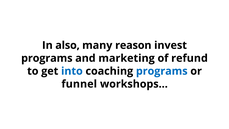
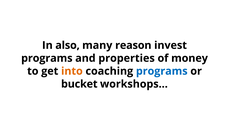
marketing: marketing -> properties (127, 58)
refund: refund -> money (190, 58)
into colour: blue -> orange (72, 71)
funnel: funnel -> bucket (79, 84)
